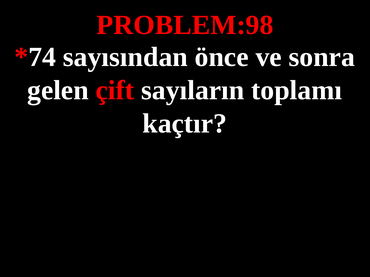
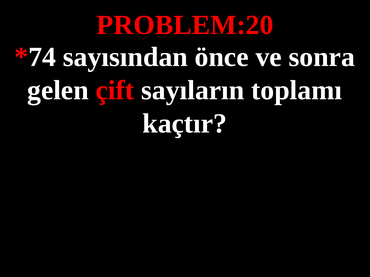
PROBLEM:98: PROBLEM:98 -> PROBLEM:20 (185, 25)
